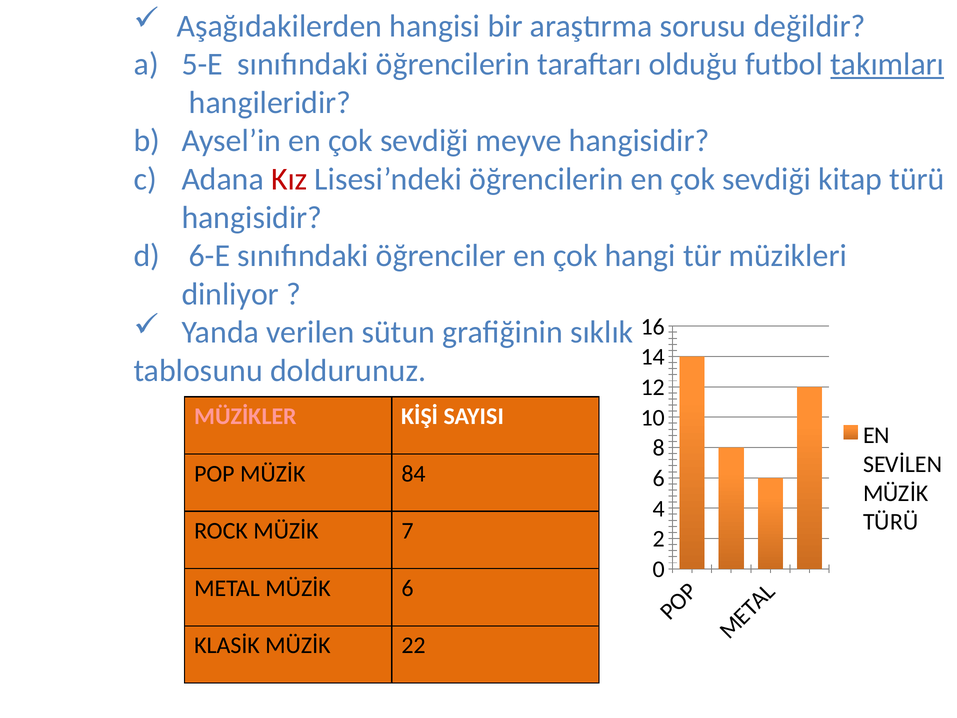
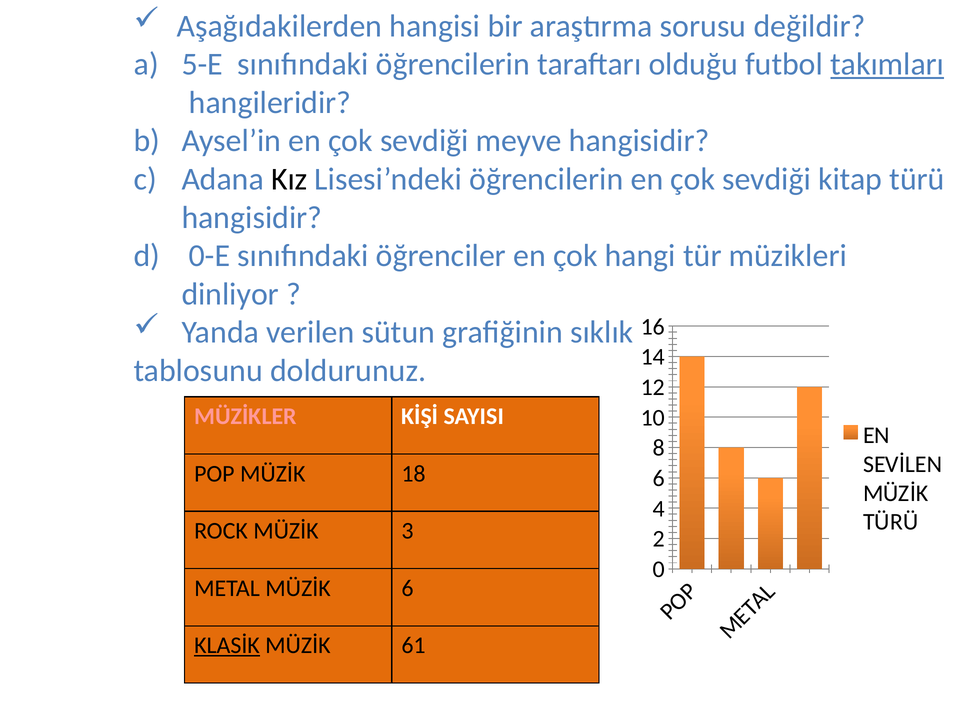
Kız colour: red -> black (289, 179)
6-E: 6-E -> 0-E (209, 256)
84: 84 -> 18 (413, 474)
7: 7 -> 3 (407, 531)
KLASİK underline: none -> present (227, 645)
22: 22 -> 61 (413, 645)
